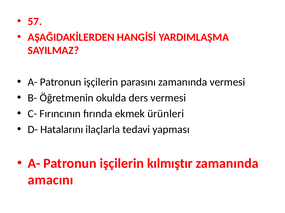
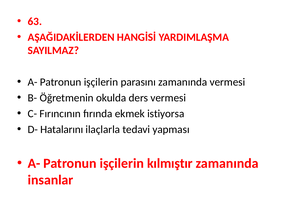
57: 57 -> 63 (35, 21)
ürünleri: ürünleri -> istiyorsa (166, 114)
amacını: amacını -> insanlar (51, 181)
